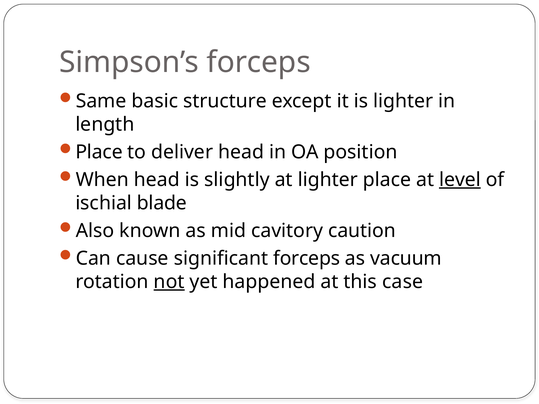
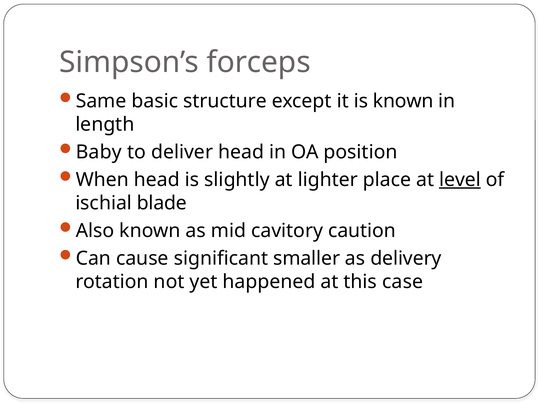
is lighter: lighter -> known (403, 101)
Place: Place -> Baby (99, 152)
significant forceps: forceps -> smaller (307, 258)
vacuum: vacuum -> delivery (406, 258)
not underline: present -> none (169, 282)
